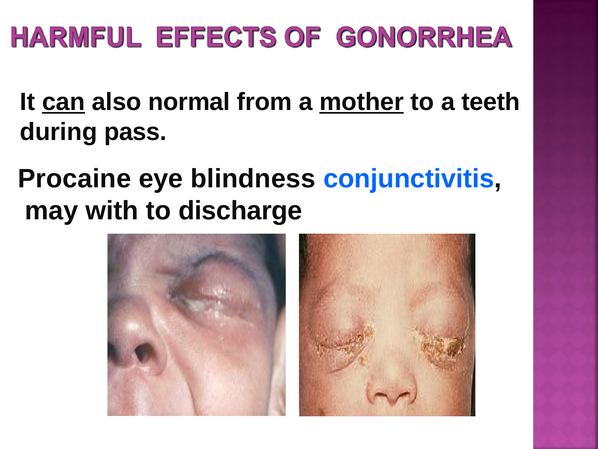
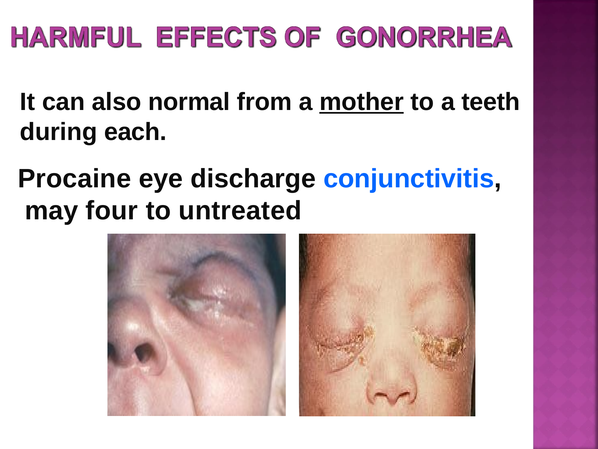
can underline: present -> none (64, 102)
pass: pass -> each (135, 132)
blindness: blindness -> discharge (253, 178)
with: with -> four (112, 210)
discharge: discharge -> untreated (240, 210)
